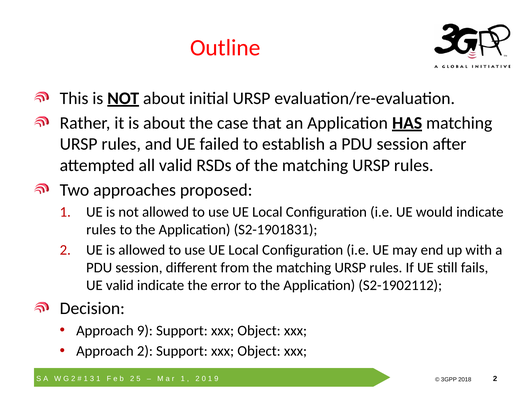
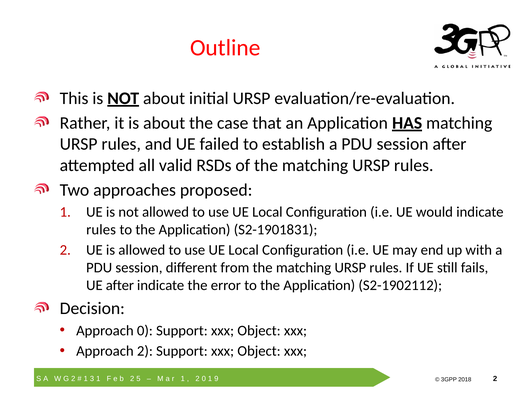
UE valid: valid -> after (120, 285)
Approach 9: 9 -> 0 (145, 331)
